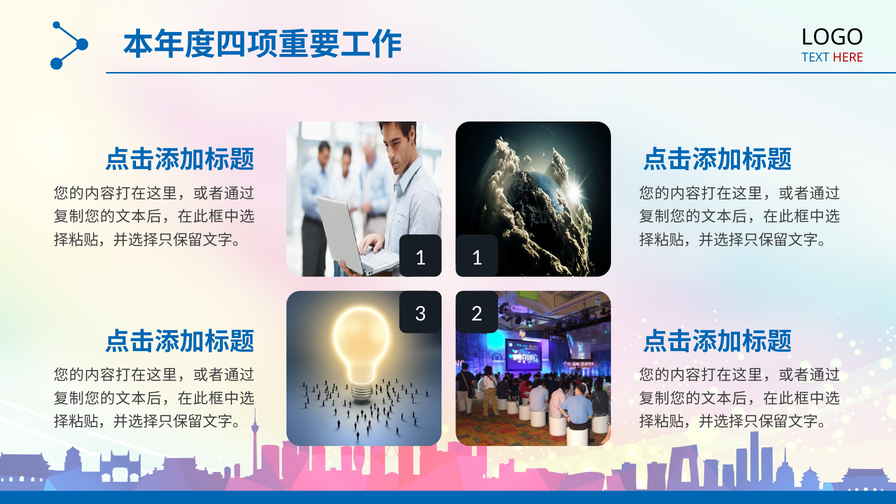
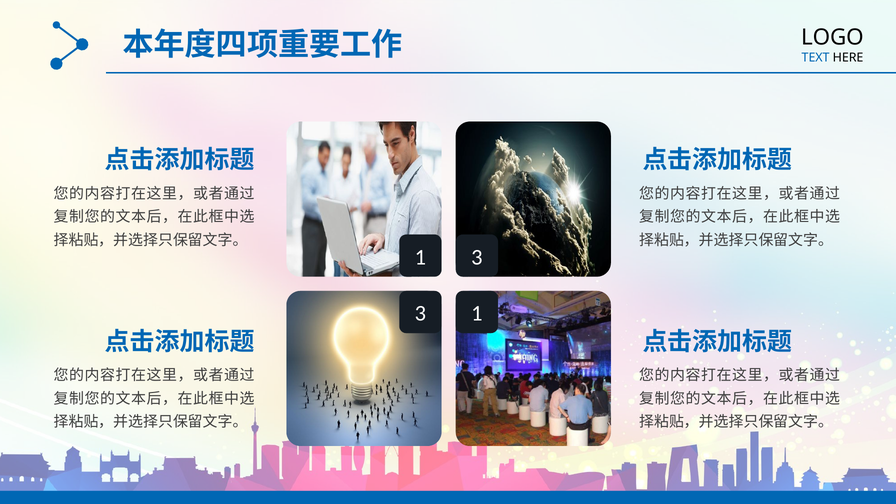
HERE colour: red -> black (848, 58)
1 1: 1 -> 3 (477, 257)
3 2: 2 -> 1 (477, 314)
